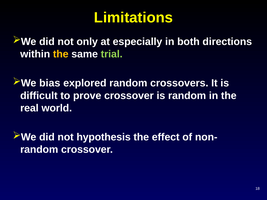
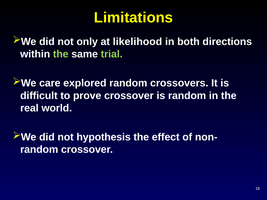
especially: especially -> likelihood (137, 42)
the colour: yellow -> light green (61, 54)
bias: bias -> care (50, 83)
